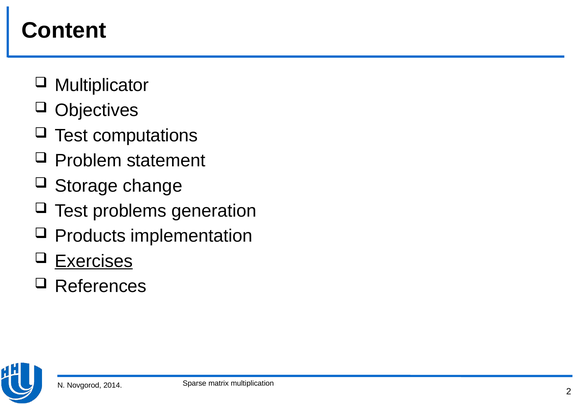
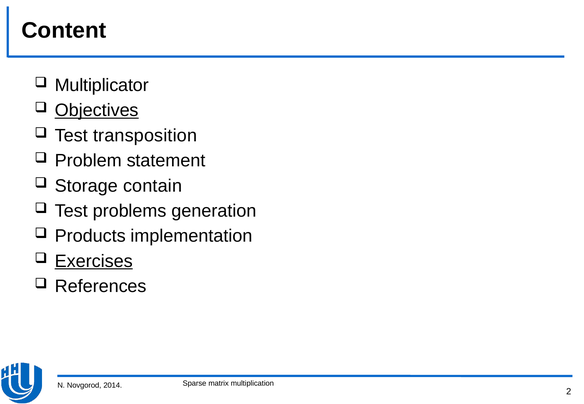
Objectives underline: none -> present (97, 110)
computations: computations -> transposition (145, 136)
change: change -> contain (153, 186)
